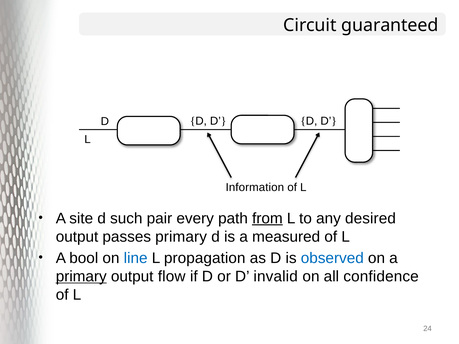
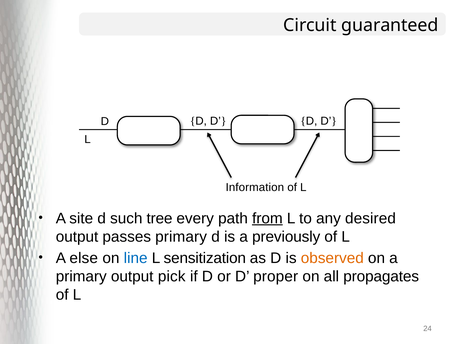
pair: pair -> tree (160, 219)
measured: measured -> previously (286, 237)
bool: bool -> else (84, 258)
propagation: propagation -> sensitization (205, 258)
observed colour: blue -> orange (332, 258)
primary underline: present -> none (81, 277)
flow: flow -> pick (172, 277)
invalid: invalid -> proper (276, 277)
confidence: confidence -> propagates (381, 277)
